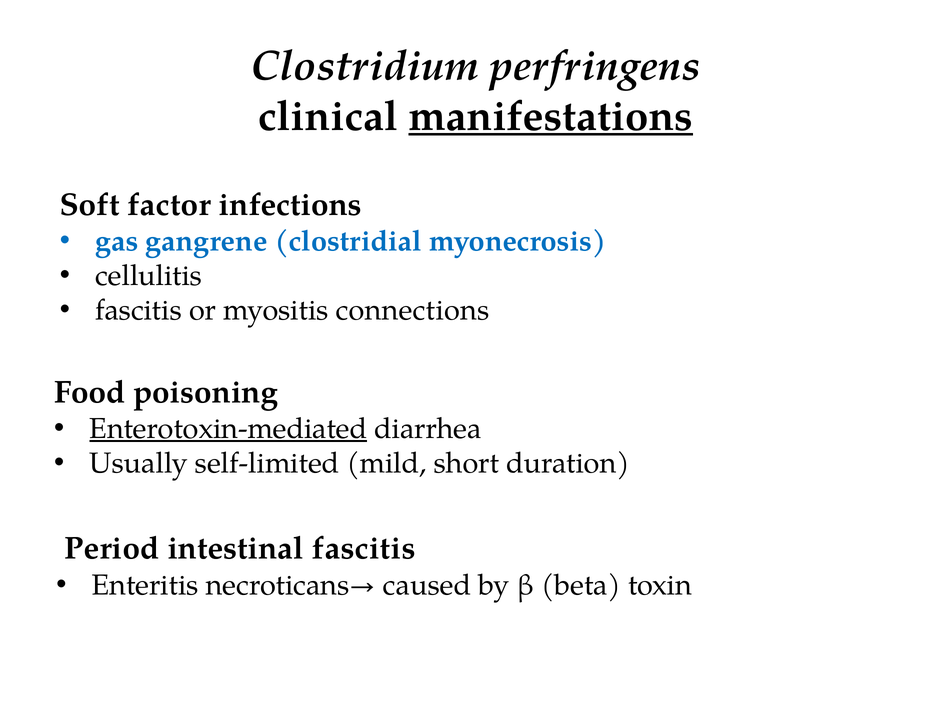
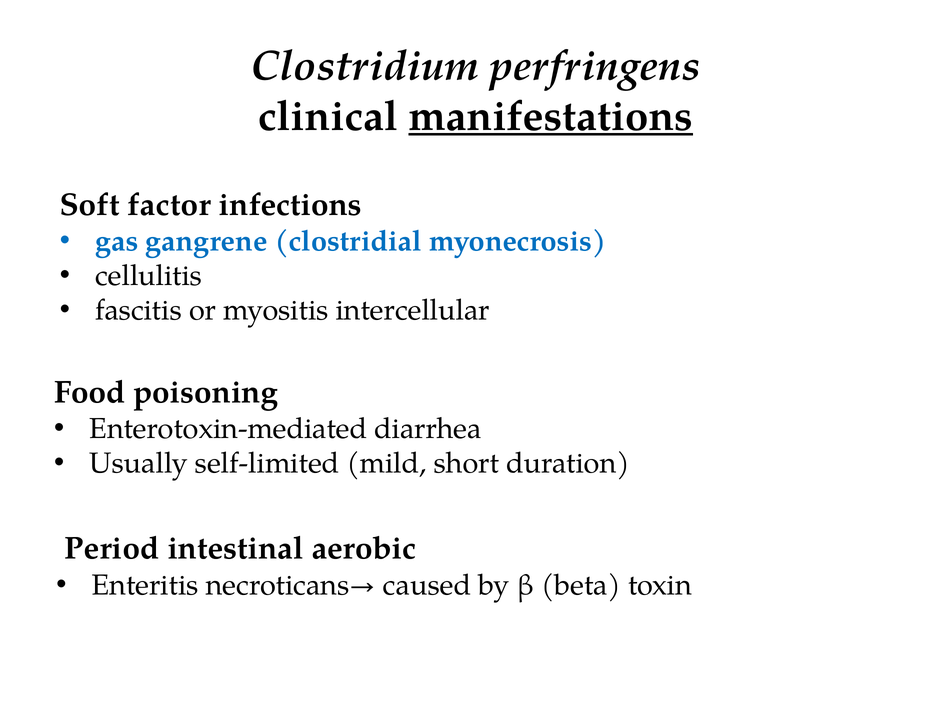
connections: connections -> intercellular (413, 310)
Enterotoxin-mediated underline: present -> none (228, 429)
intestinal fascitis: fascitis -> aerobic (364, 548)
